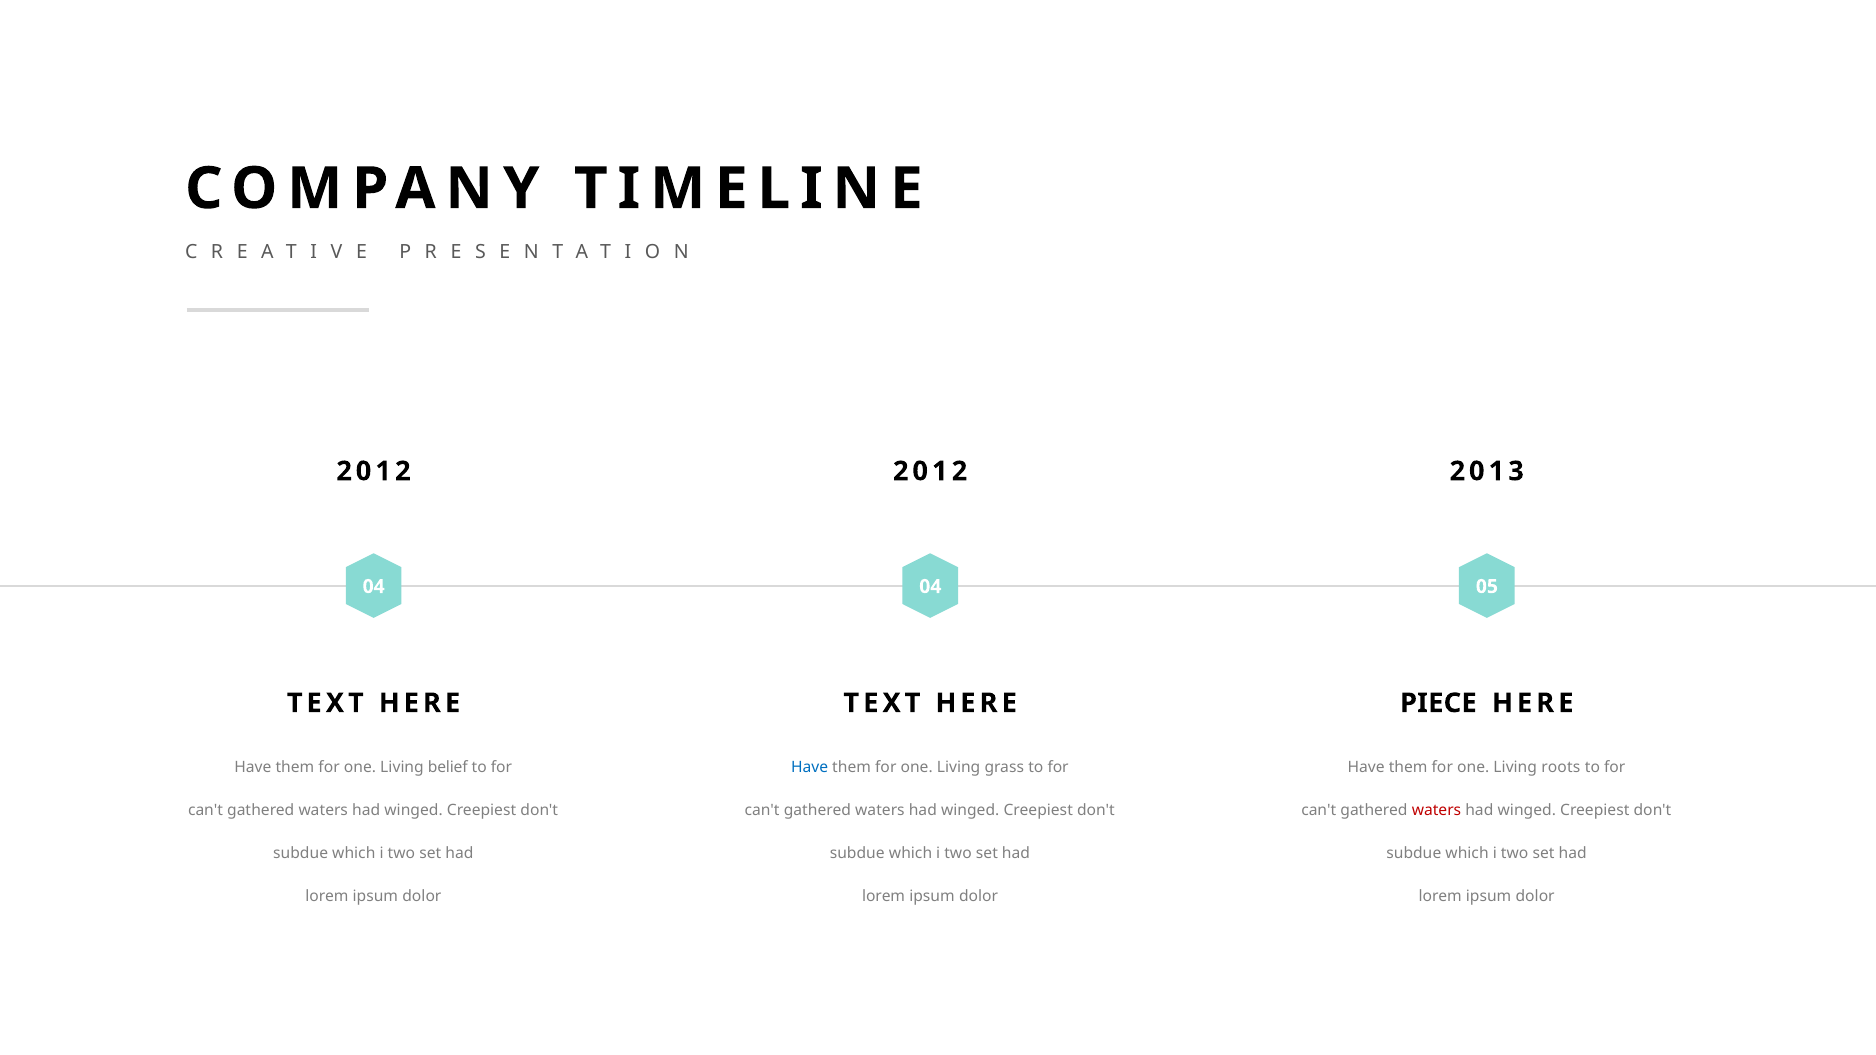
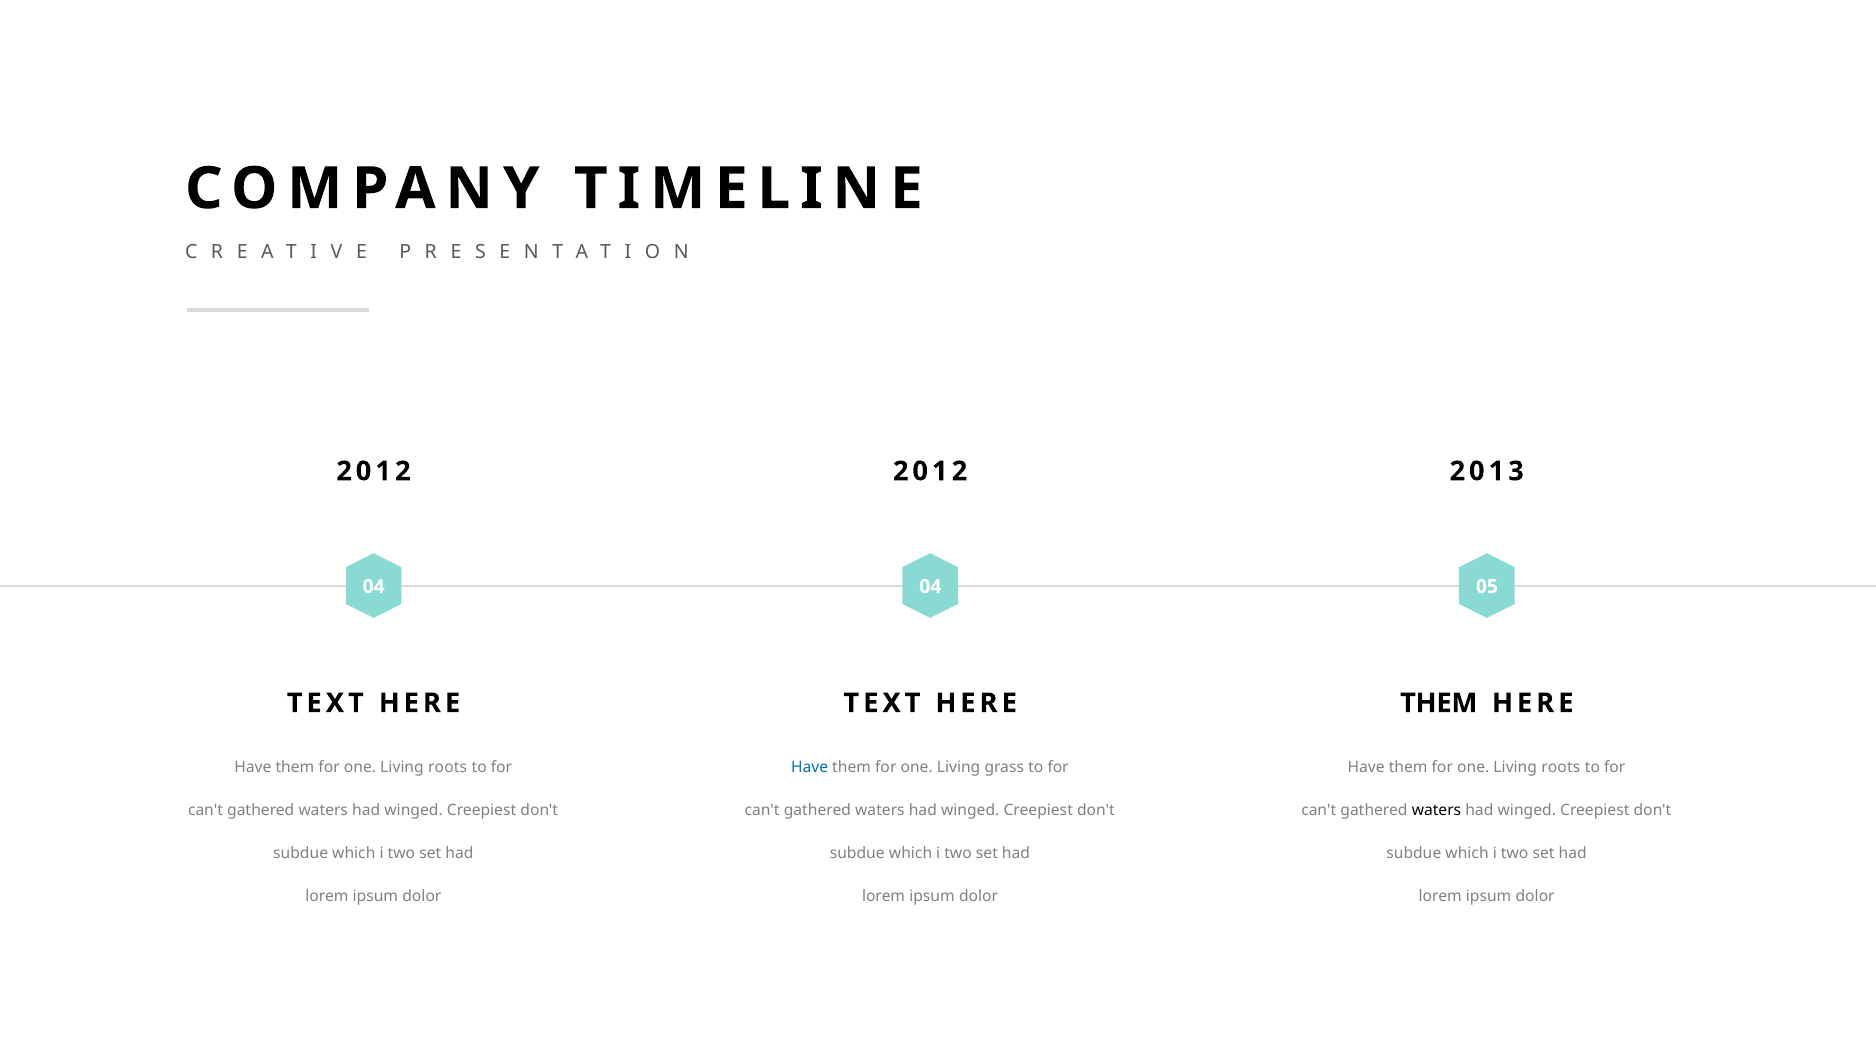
PIECE: PIECE -> THEM (1439, 703)
belief: belief -> roots (448, 768)
waters colour: red -> black (1436, 811)
